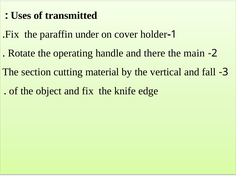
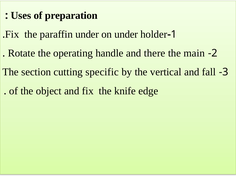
transmitted: transmitted -> preparation (71, 15)
on cover: cover -> under (126, 34)
material: material -> specific (102, 72)
